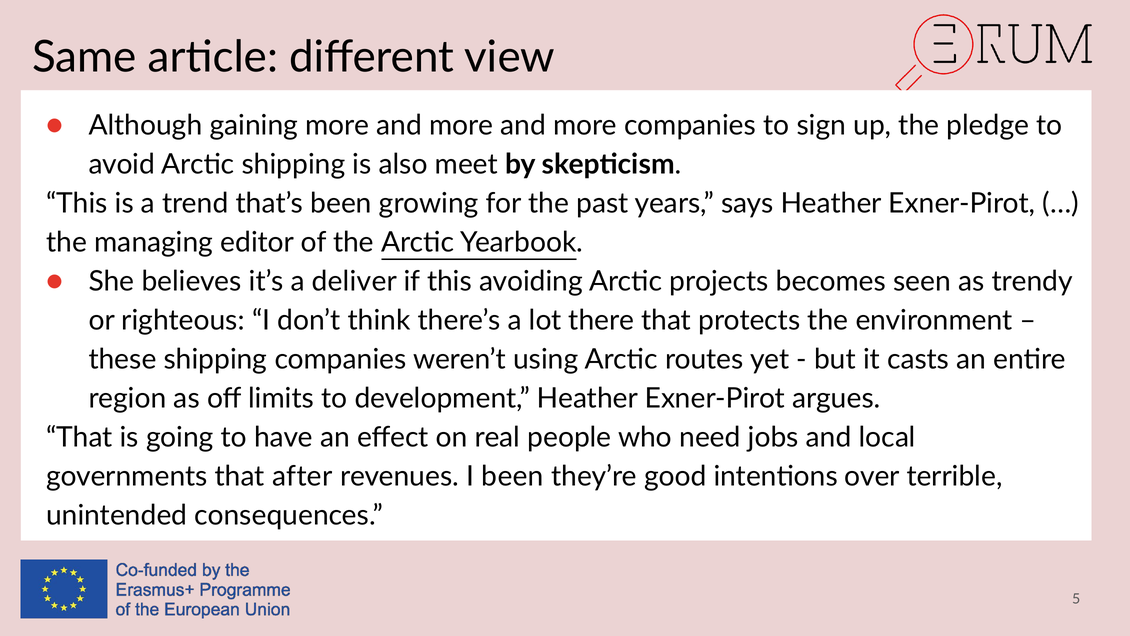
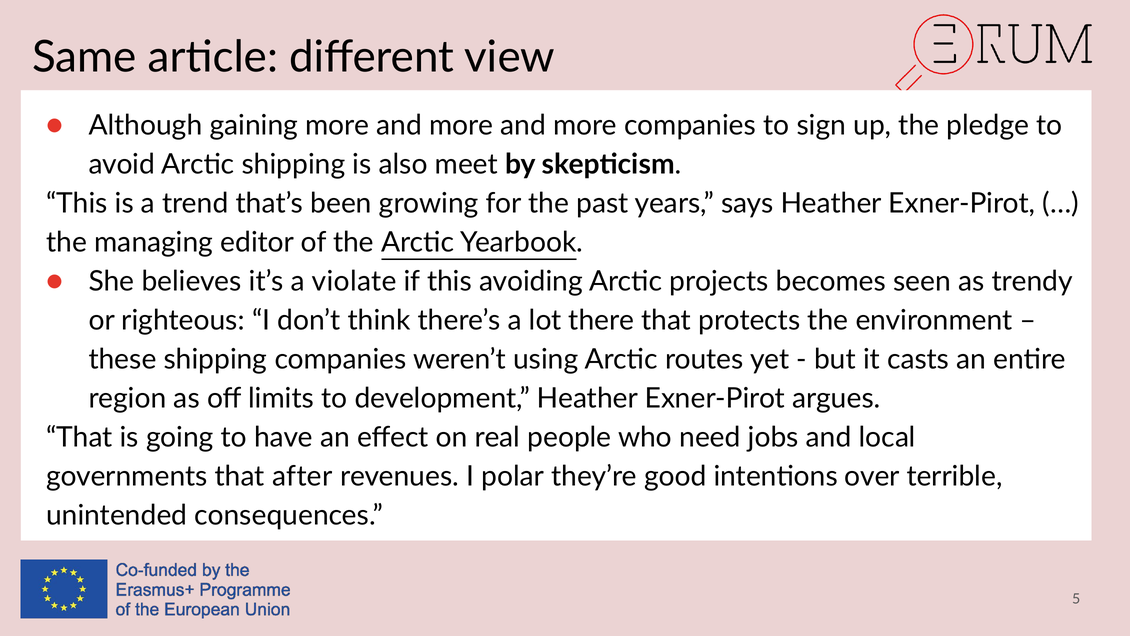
deliver: deliver -> violate (354, 281)
I been: been -> polar (513, 476)
